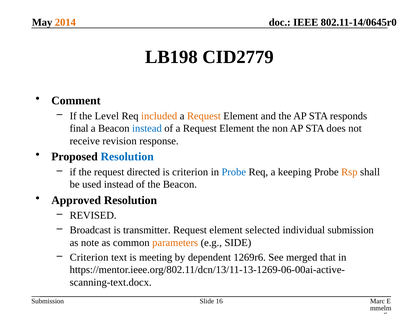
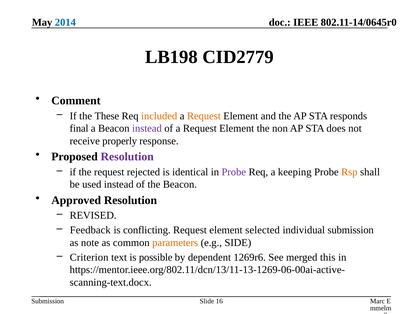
2014 colour: orange -> blue (65, 22)
Level: Level -> These (107, 116)
instead colour: blue -> purple (147, 129)
revision: revision -> properly (120, 141)
Resolution colour: blue -> purple (127, 157)
directed: directed -> rejected (143, 172)
is criterion: criterion -> identical (190, 172)
Probe colour: blue -> purple (234, 172)
Broadcast: Broadcast -> Feedback (90, 230)
transmitter: transmitter -> conflicting (147, 230)
meeting: meeting -> possible (156, 258)
that: that -> this (328, 258)
